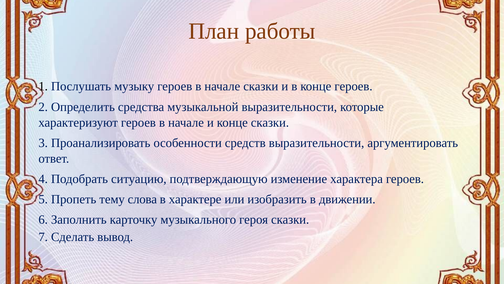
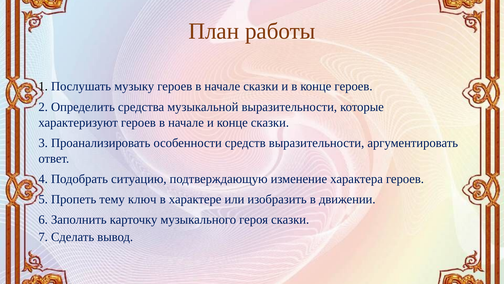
слова: слова -> ключ (142, 199)
